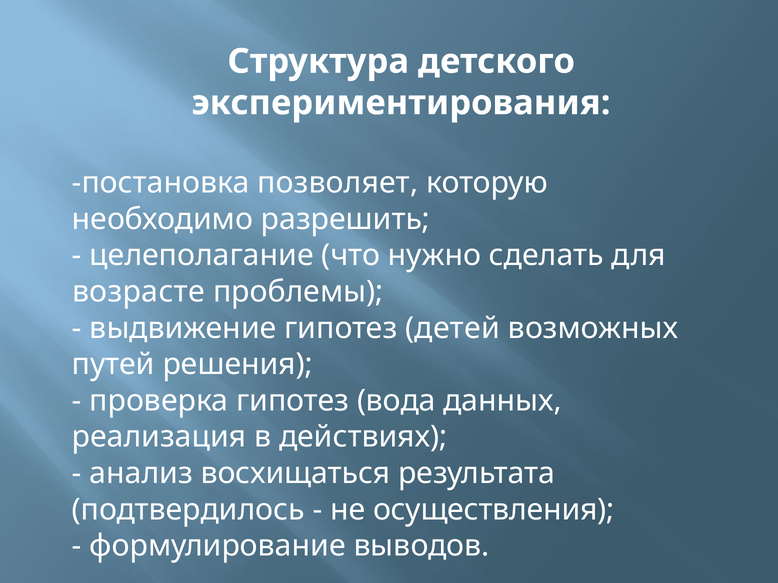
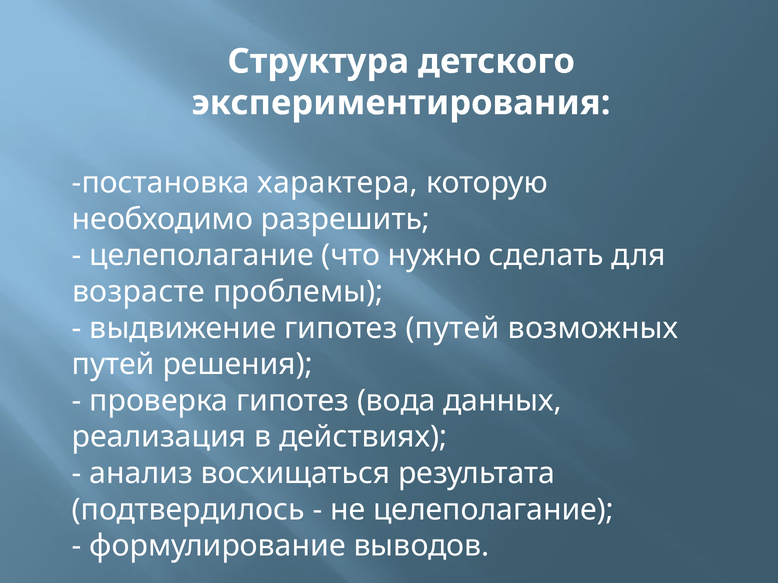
позволяет: позволяет -> характера (338, 183)
гипотез детей: детей -> путей (453, 328)
не осуществления: осуществления -> целеполагание (494, 510)
